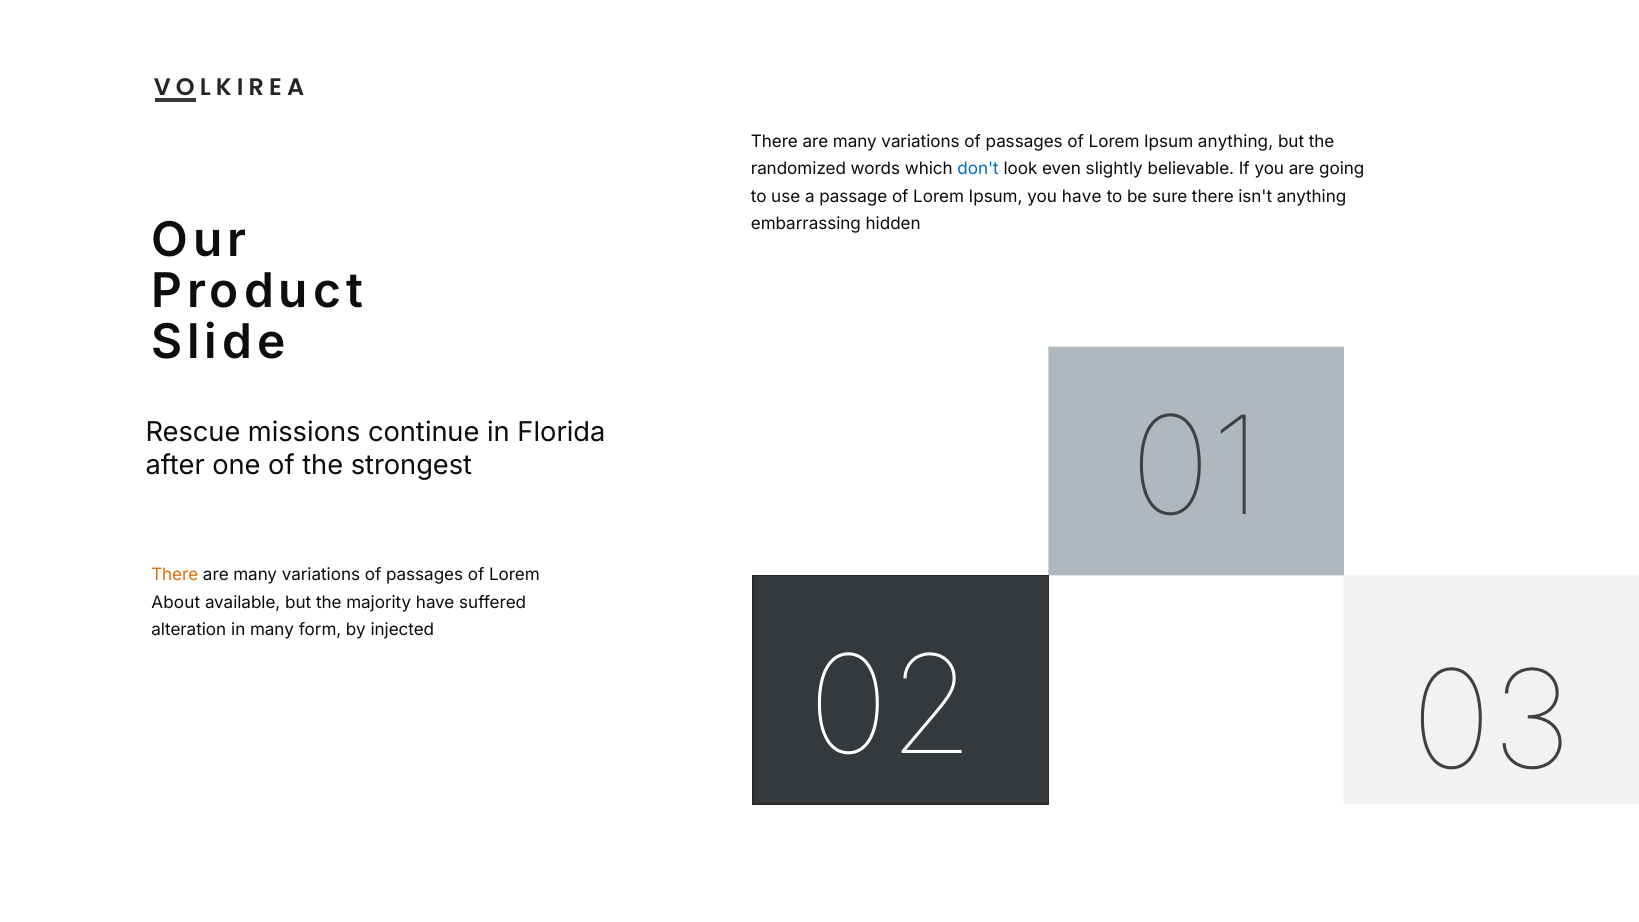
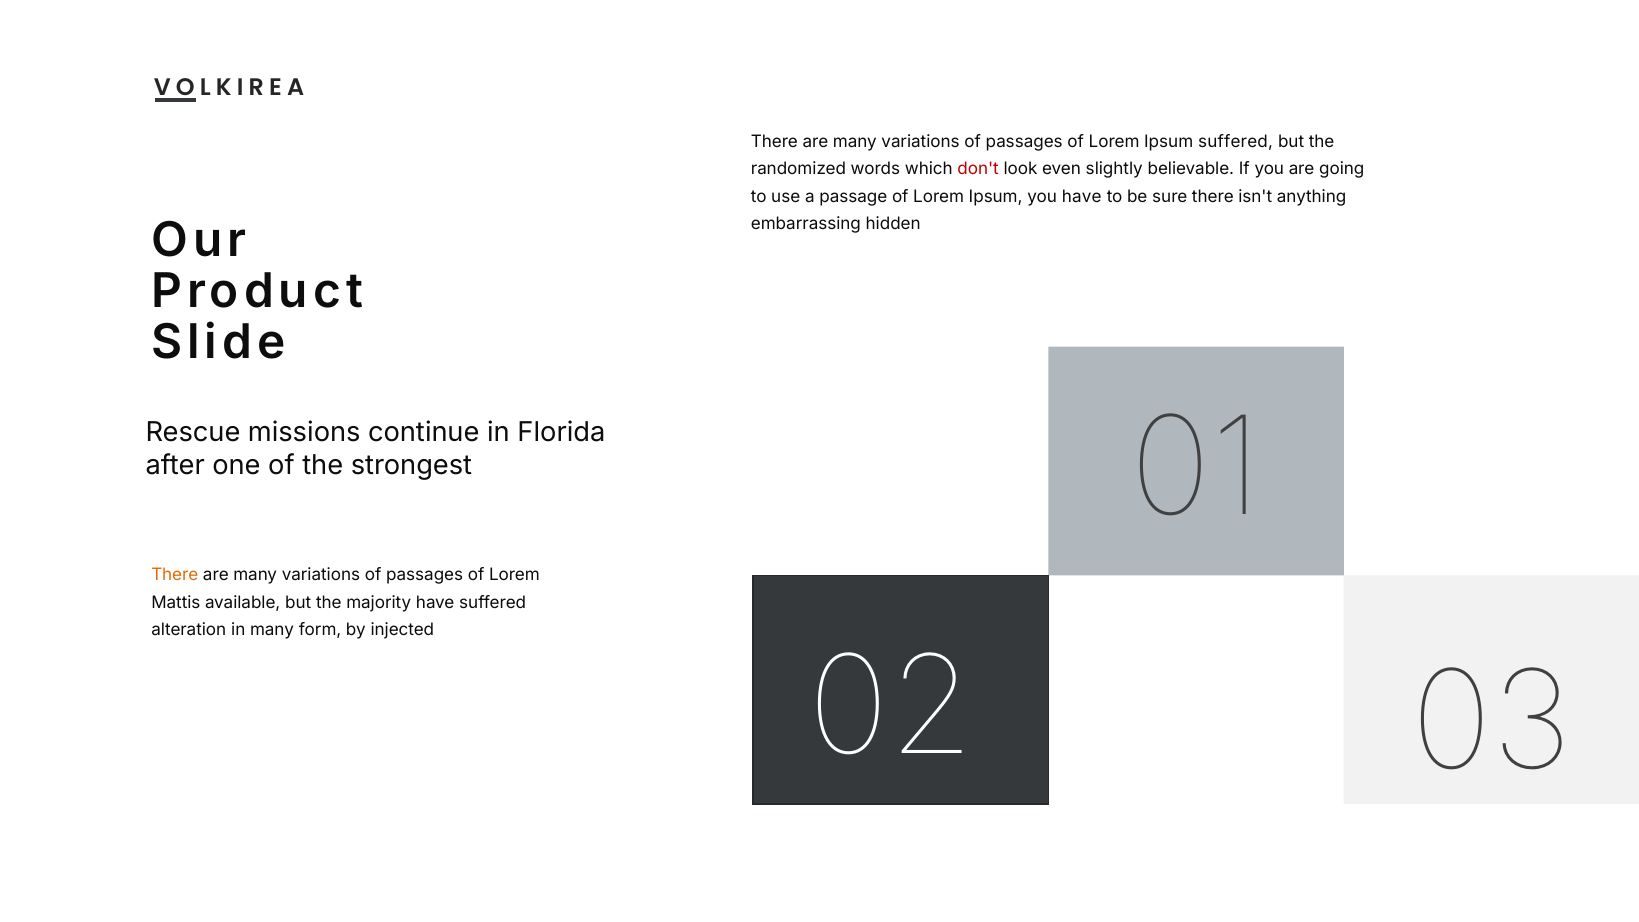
Ipsum anything: anything -> suffered (1236, 142)
don't colour: blue -> red (978, 169)
About: About -> Mattis (176, 602)
